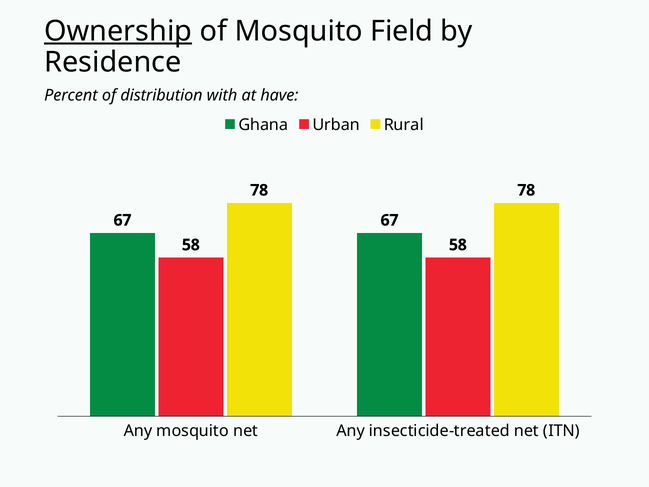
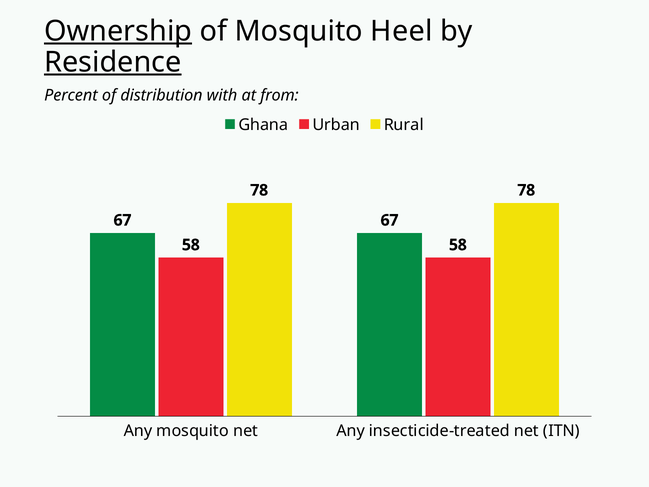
Field: Field -> Heel (402, 31)
Residence underline: none -> present (113, 62)
have: have -> from (279, 95)
